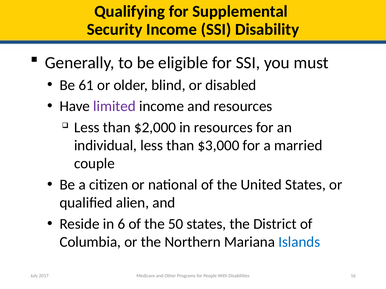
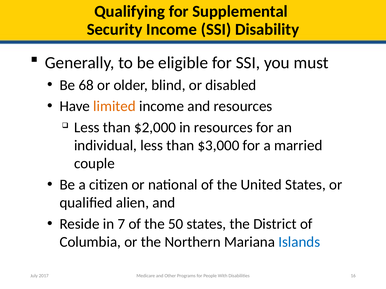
61: 61 -> 68 (86, 85)
limited colour: purple -> orange (115, 106)
6: 6 -> 7 (121, 224)
